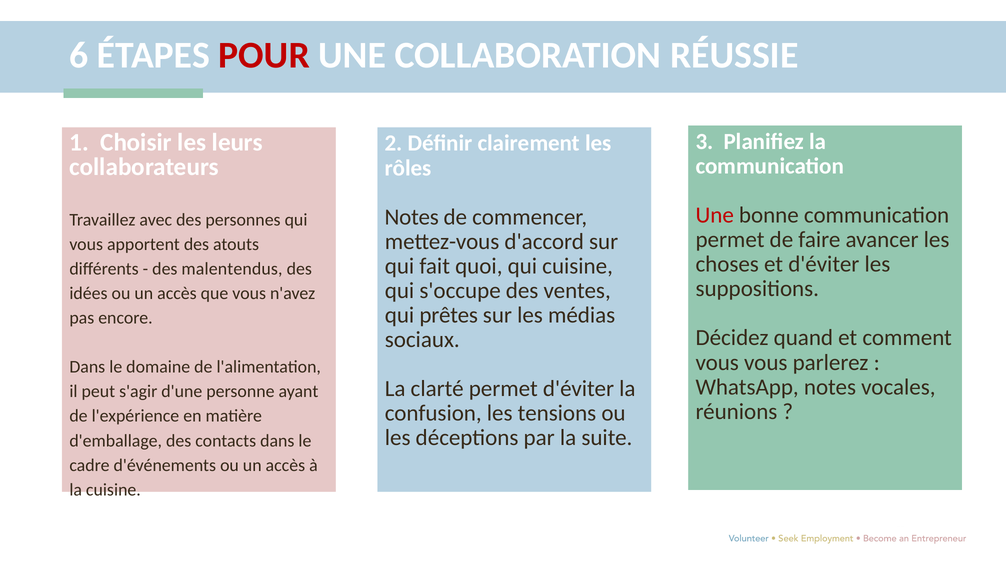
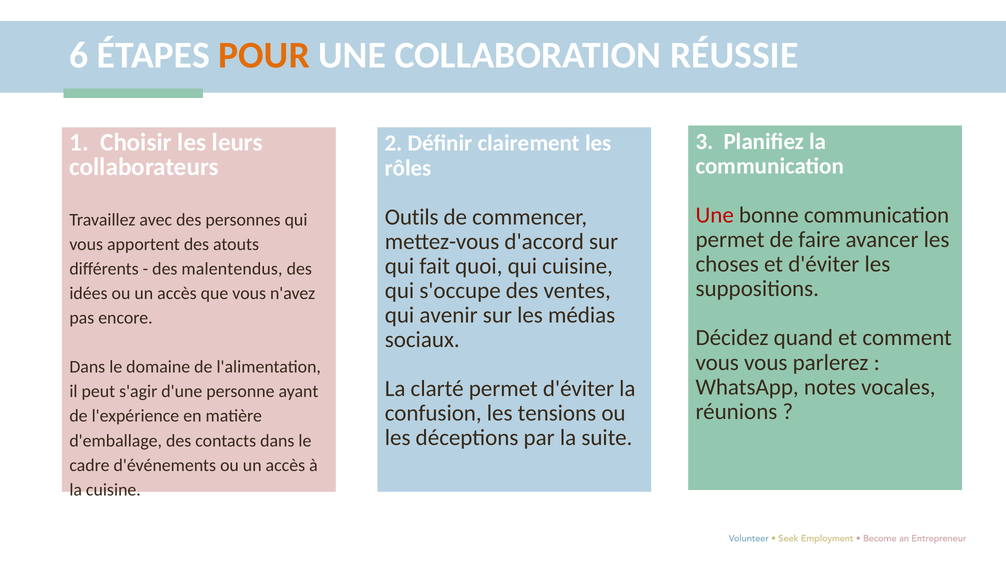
POUR colour: red -> orange (264, 55)
Notes: Notes -> Outils (412, 217)
prêtes: prêtes -> avenir (449, 315)
